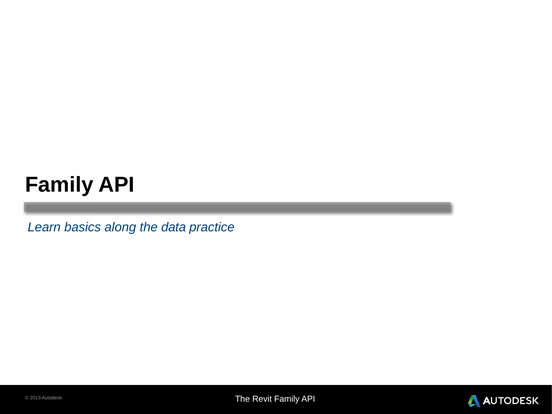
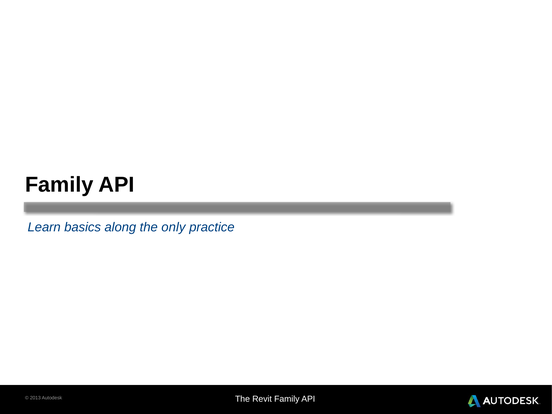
data: data -> only (173, 227)
